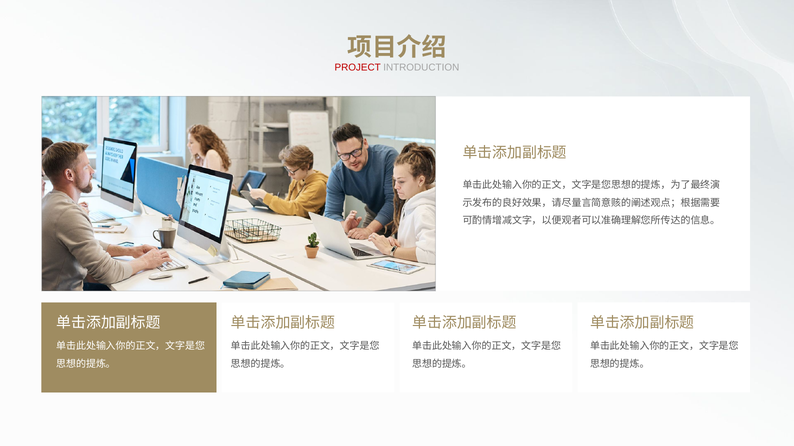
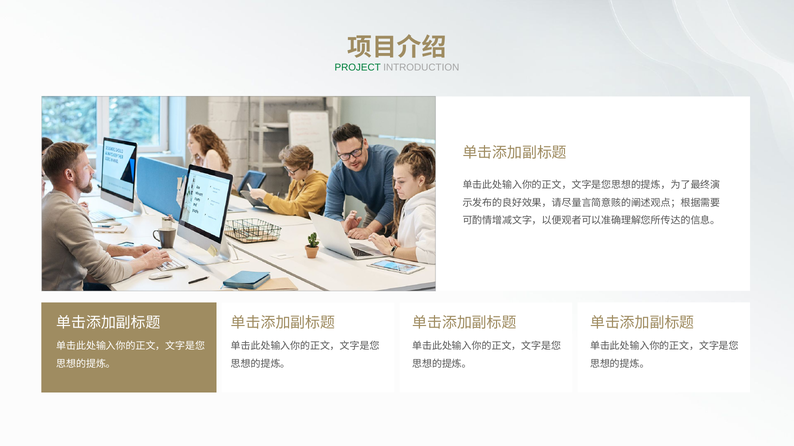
PROJECT colour: red -> green (358, 68)
